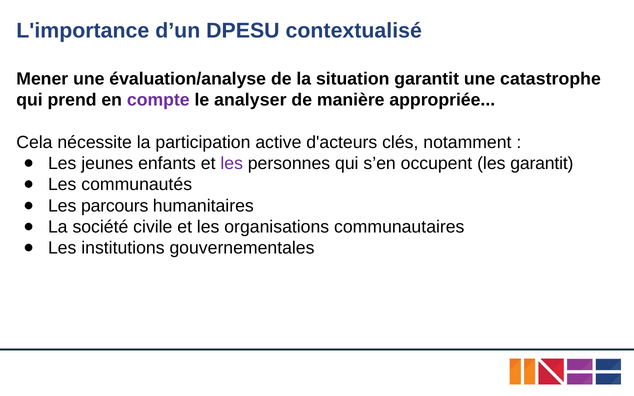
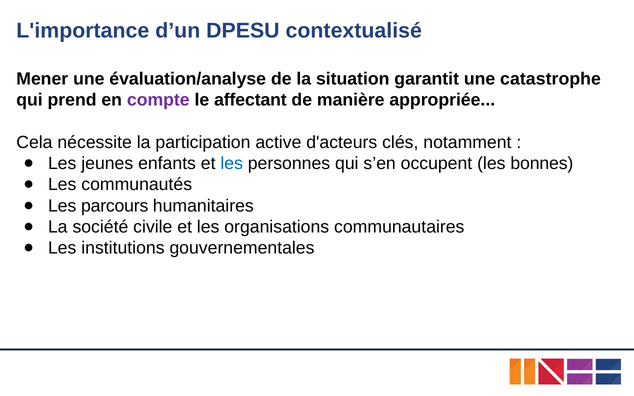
analyser: analyser -> affectant (250, 100)
les colour: purple -> blue (232, 164)
les garantit: garantit -> bonnes (542, 164)
